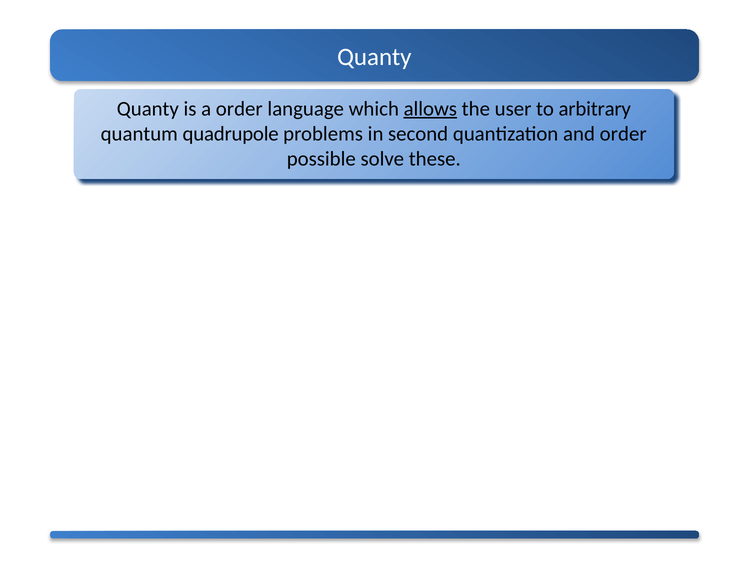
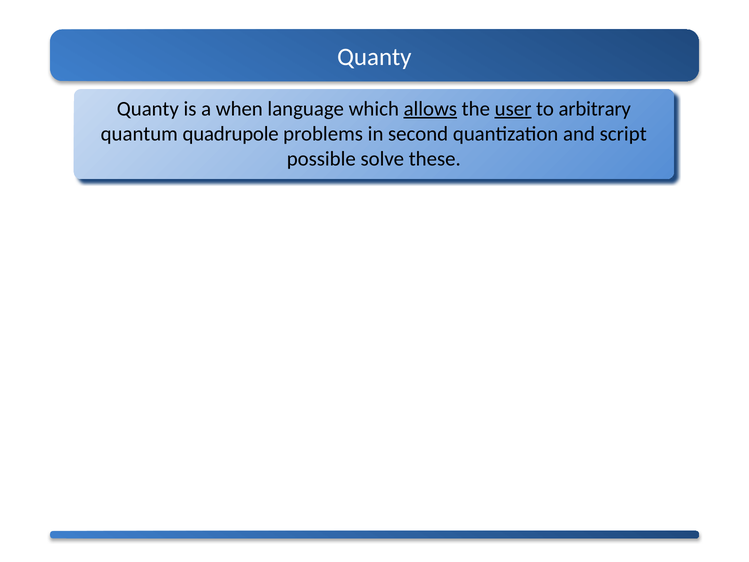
a order: order -> when (239, 109)
user underline: none -> present (513, 109)
and order: order -> script (623, 134)
